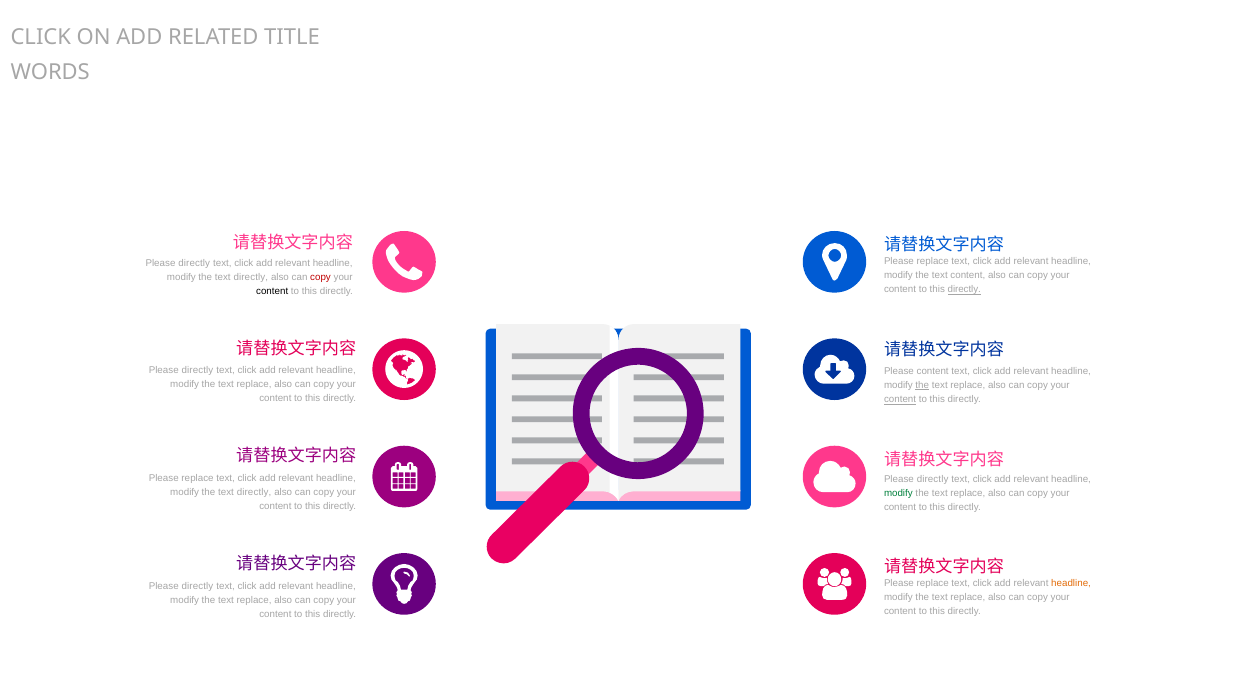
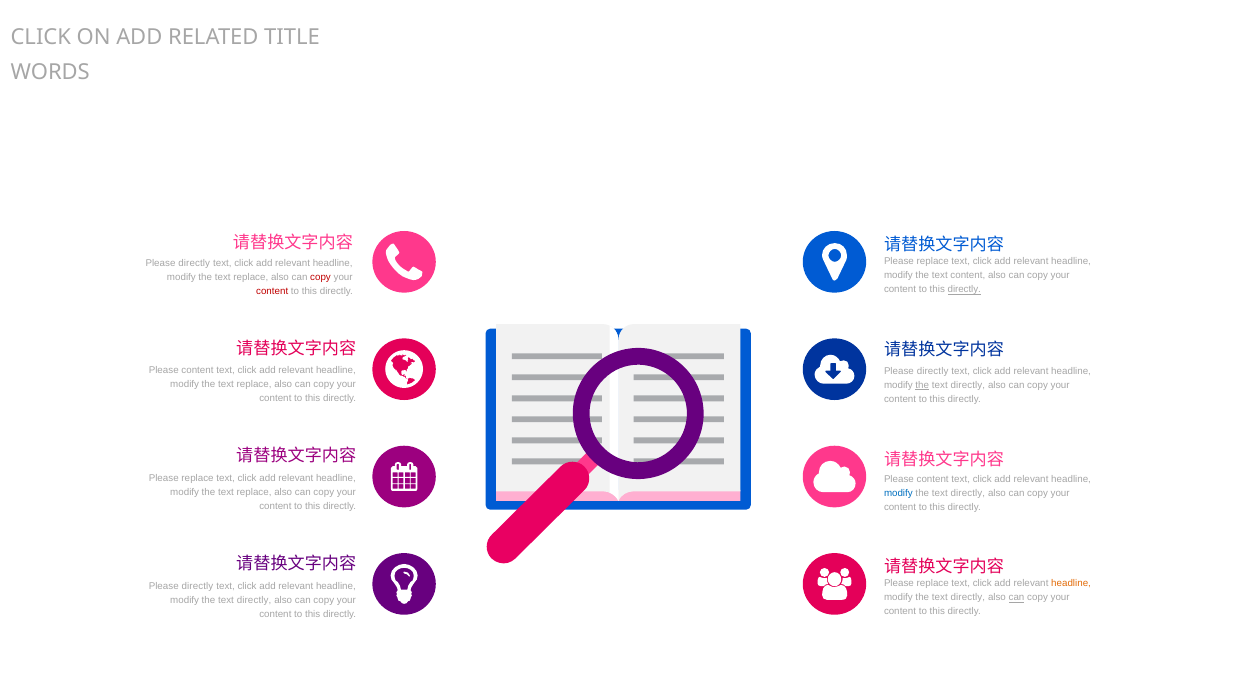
directly: directly -> replace (251, 277)
content colour: black -> red (272, 291)
directly: directly -> content (198, 370)
content: content -> directly (933, 371)
replace: replace -> directly (968, 385)
content underline: present -> none (900, 399)
directly: directly -> content (933, 479)
directly: directly -> replace (254, 492)
modify colour: green -> blue (898, 493)
replace: replace -> directly (968, 493)
replace: replace -> directly (968, 597)
can underline: none -> present (1017, 597)
replace: replace -> directly (254, 601)
